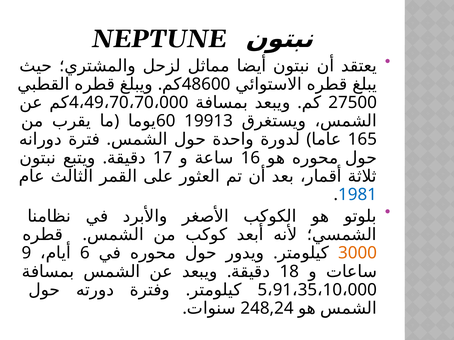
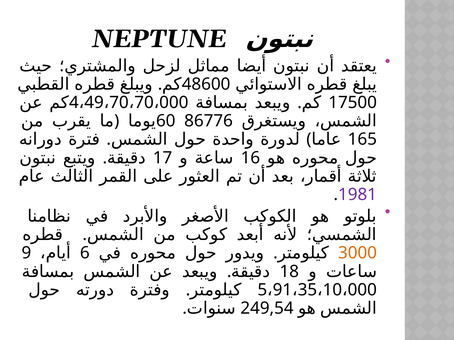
27500: 27500 -> 17500 (353, 103)
19913: 19913 -> 86776 (209, 121)
1981 colour: blue -> purple (358, 195)
248,24: 248,24 -> 249,54 (267, 309)
